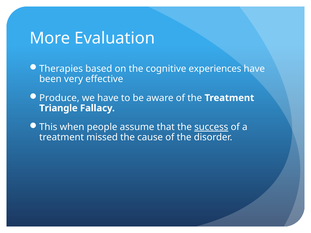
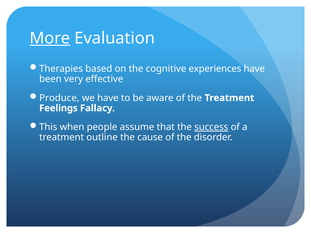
More underline: none -> present (50, 38)
Triangle: Triangle -> Feelings (58, 108)
missed: missed -> outline (102, 137)
